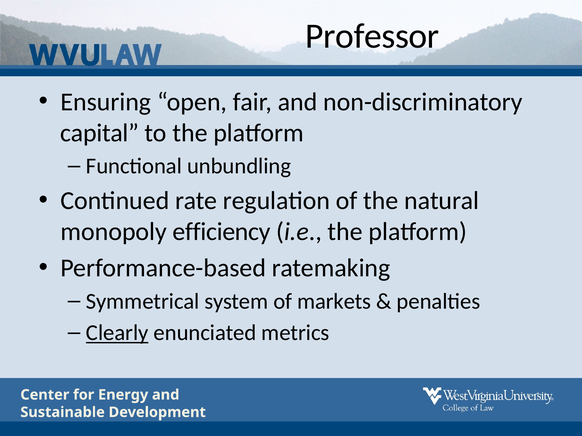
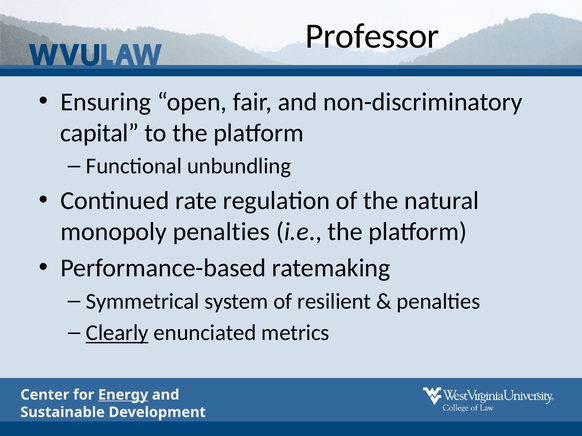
monopoly efficiency: efficiency -> penalties (221, 232)
markets: markets -> resilient (334, 302)
Energy underline: none -> present (123, 395)
